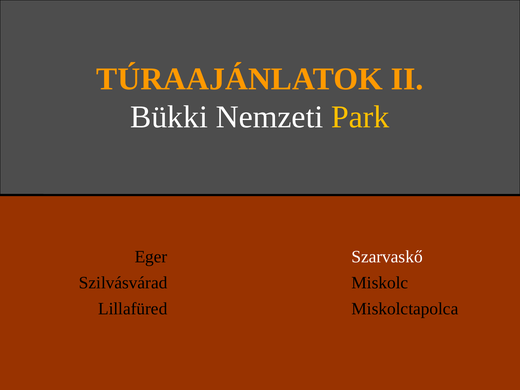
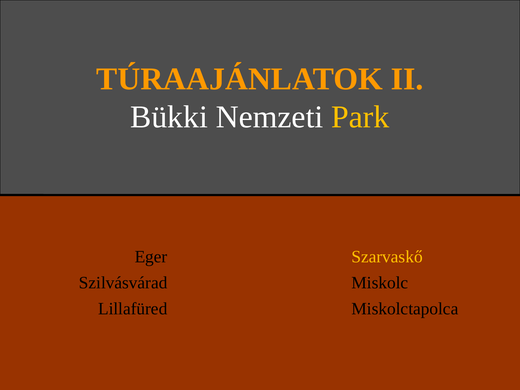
Szarvaskő colour: white -> yellow (387, 257)
